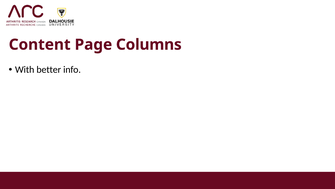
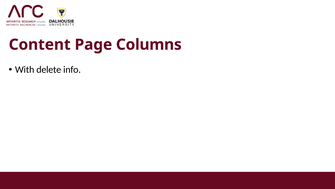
better: better -> delete (49, 69)
